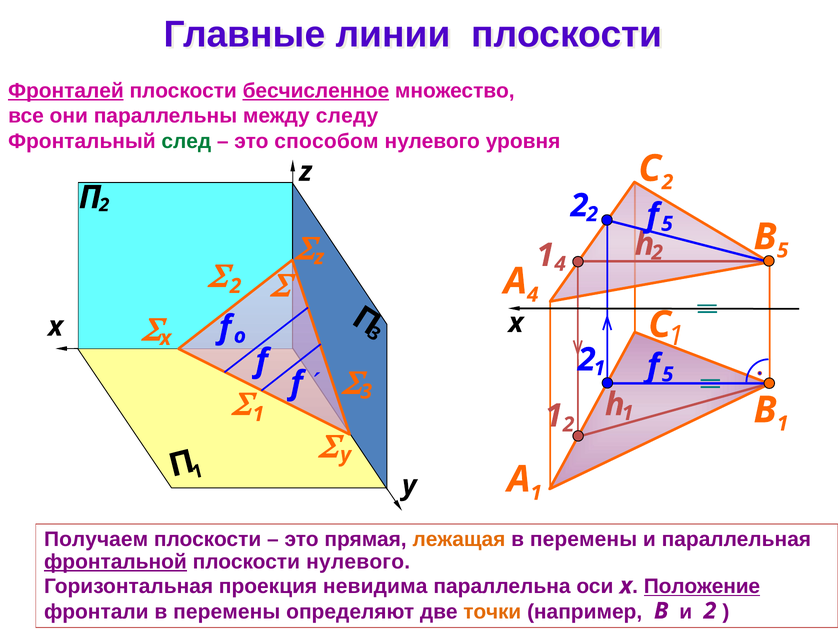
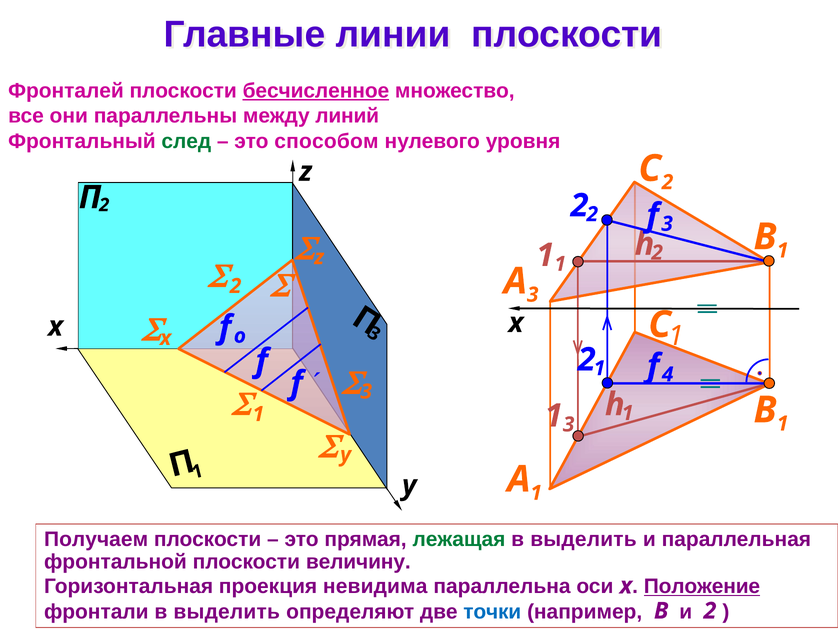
Фронталей underline: present -> none (66, 91)
следу: следу -> линий (347, 116)
5: 5 -> 3 (667, 224)
5: 5 -> 1 (783, 250)
4: 4 -> 1 (560, 264)
А 4: 4 -> 3 (533, 295)
5: 5 -> 4 (668, 374)
2: 2 -> 3 (569, 424)
лежащая colour: orange -> green (459, 539)
перемены: перемены -> выделить (583, 539)
фронтальной underline: present -> none (115, 561)
плоскости нулевого: нулевого -> величину (358, 561)
фронтали в перемены: перемены -> выделить (227, 611)
точки colour: orange -> blue (492, 611)
